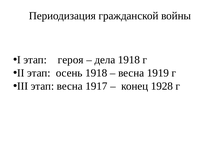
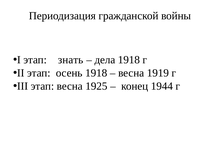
героя: героя -> знать (71, 60)
1917: 1917 -> 1925 (96, 86)
1928: 1928 -> 1944 (162, 86)
